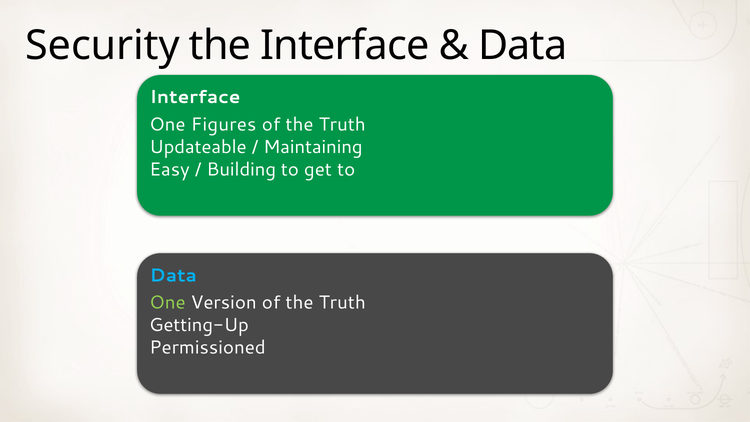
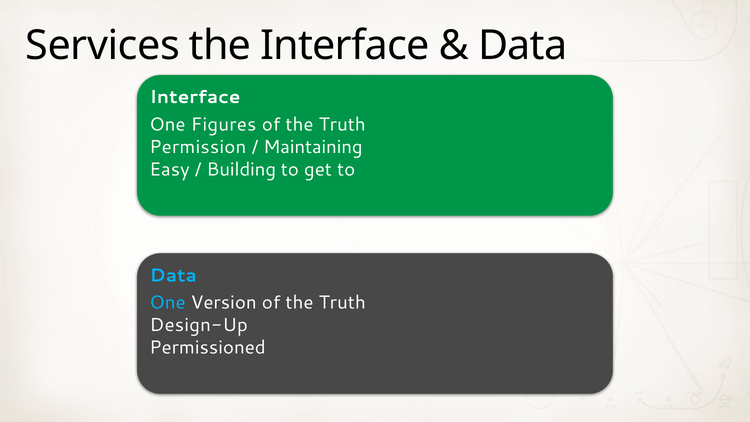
Security: Security -> Services (103, 45)
Updateable: Updateable -> Permission (198, 147)
One colour: light green -> light blue (167, 302)
Getting-Up: Getting-Up -> Design-Up (199, 325)
